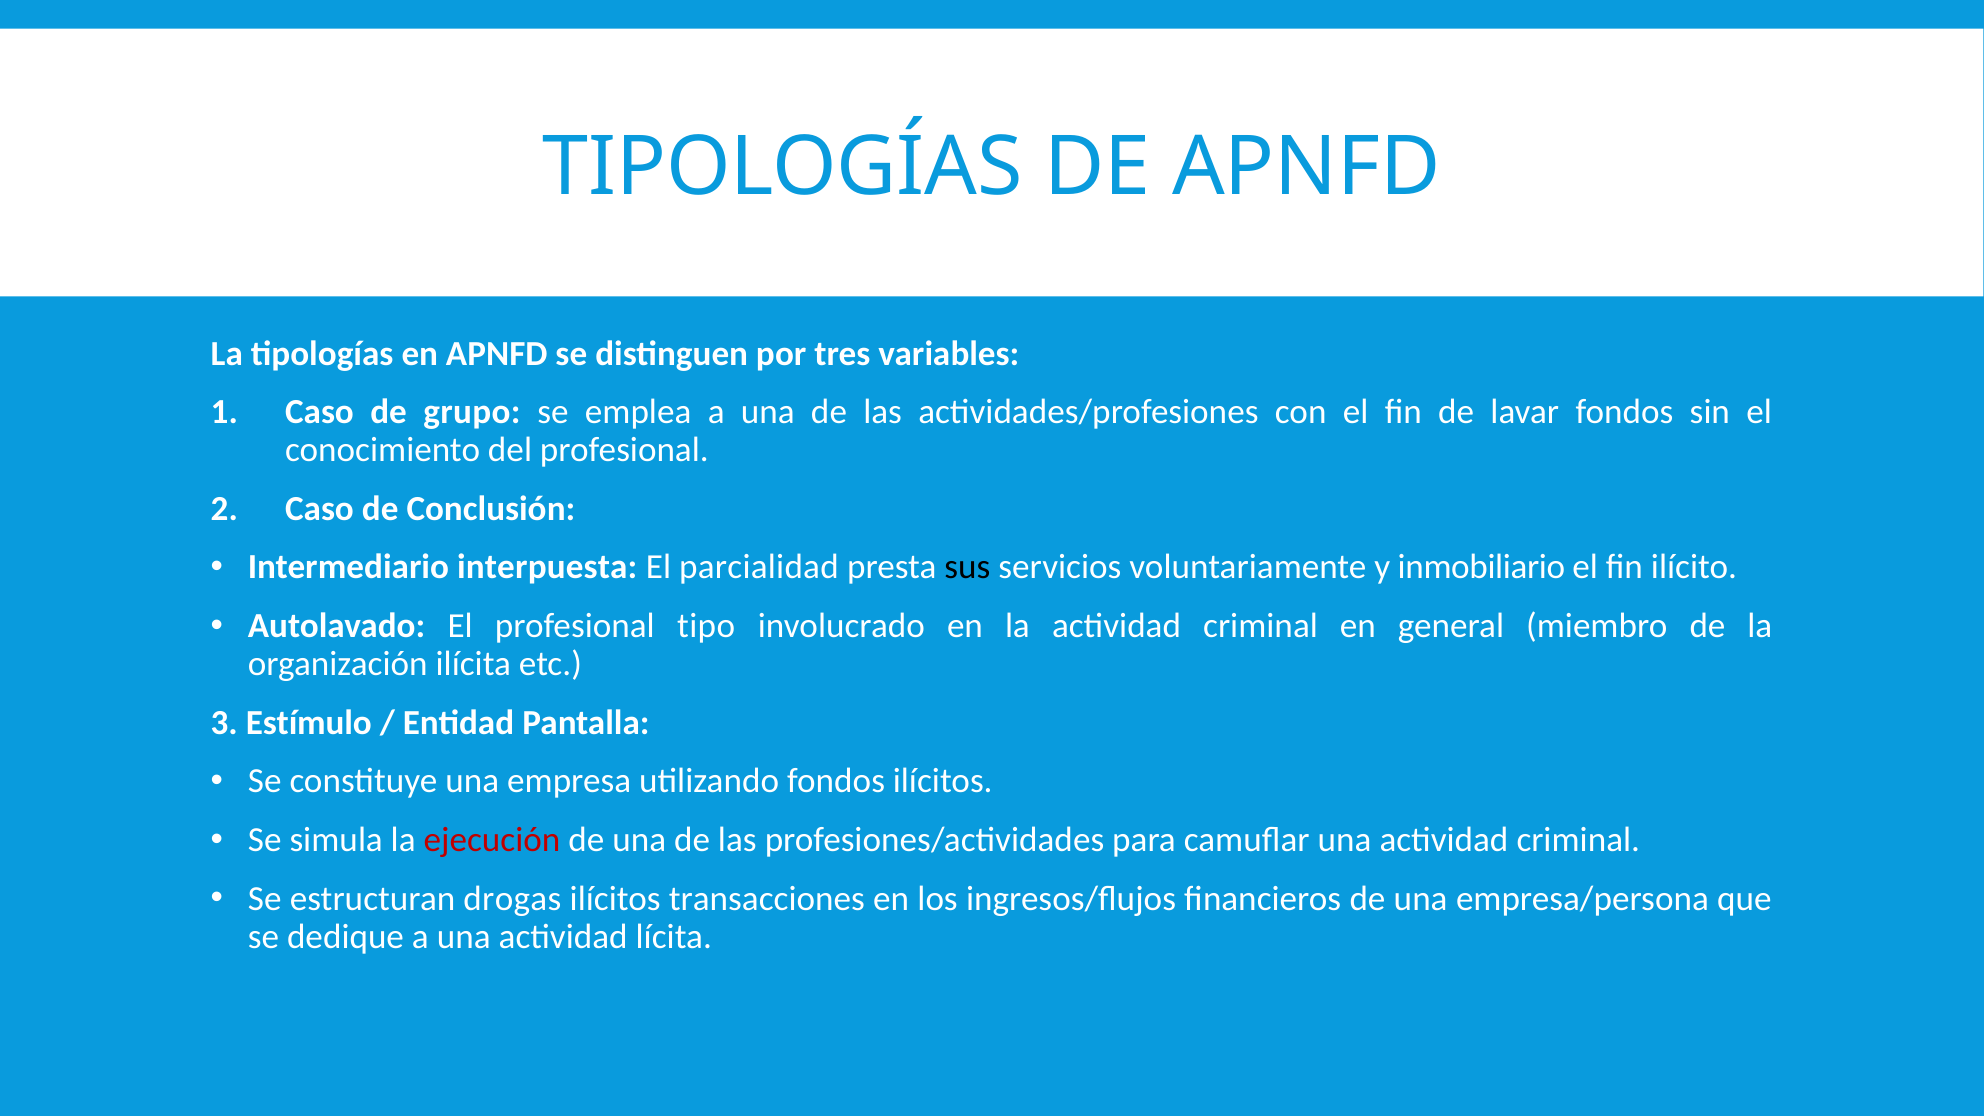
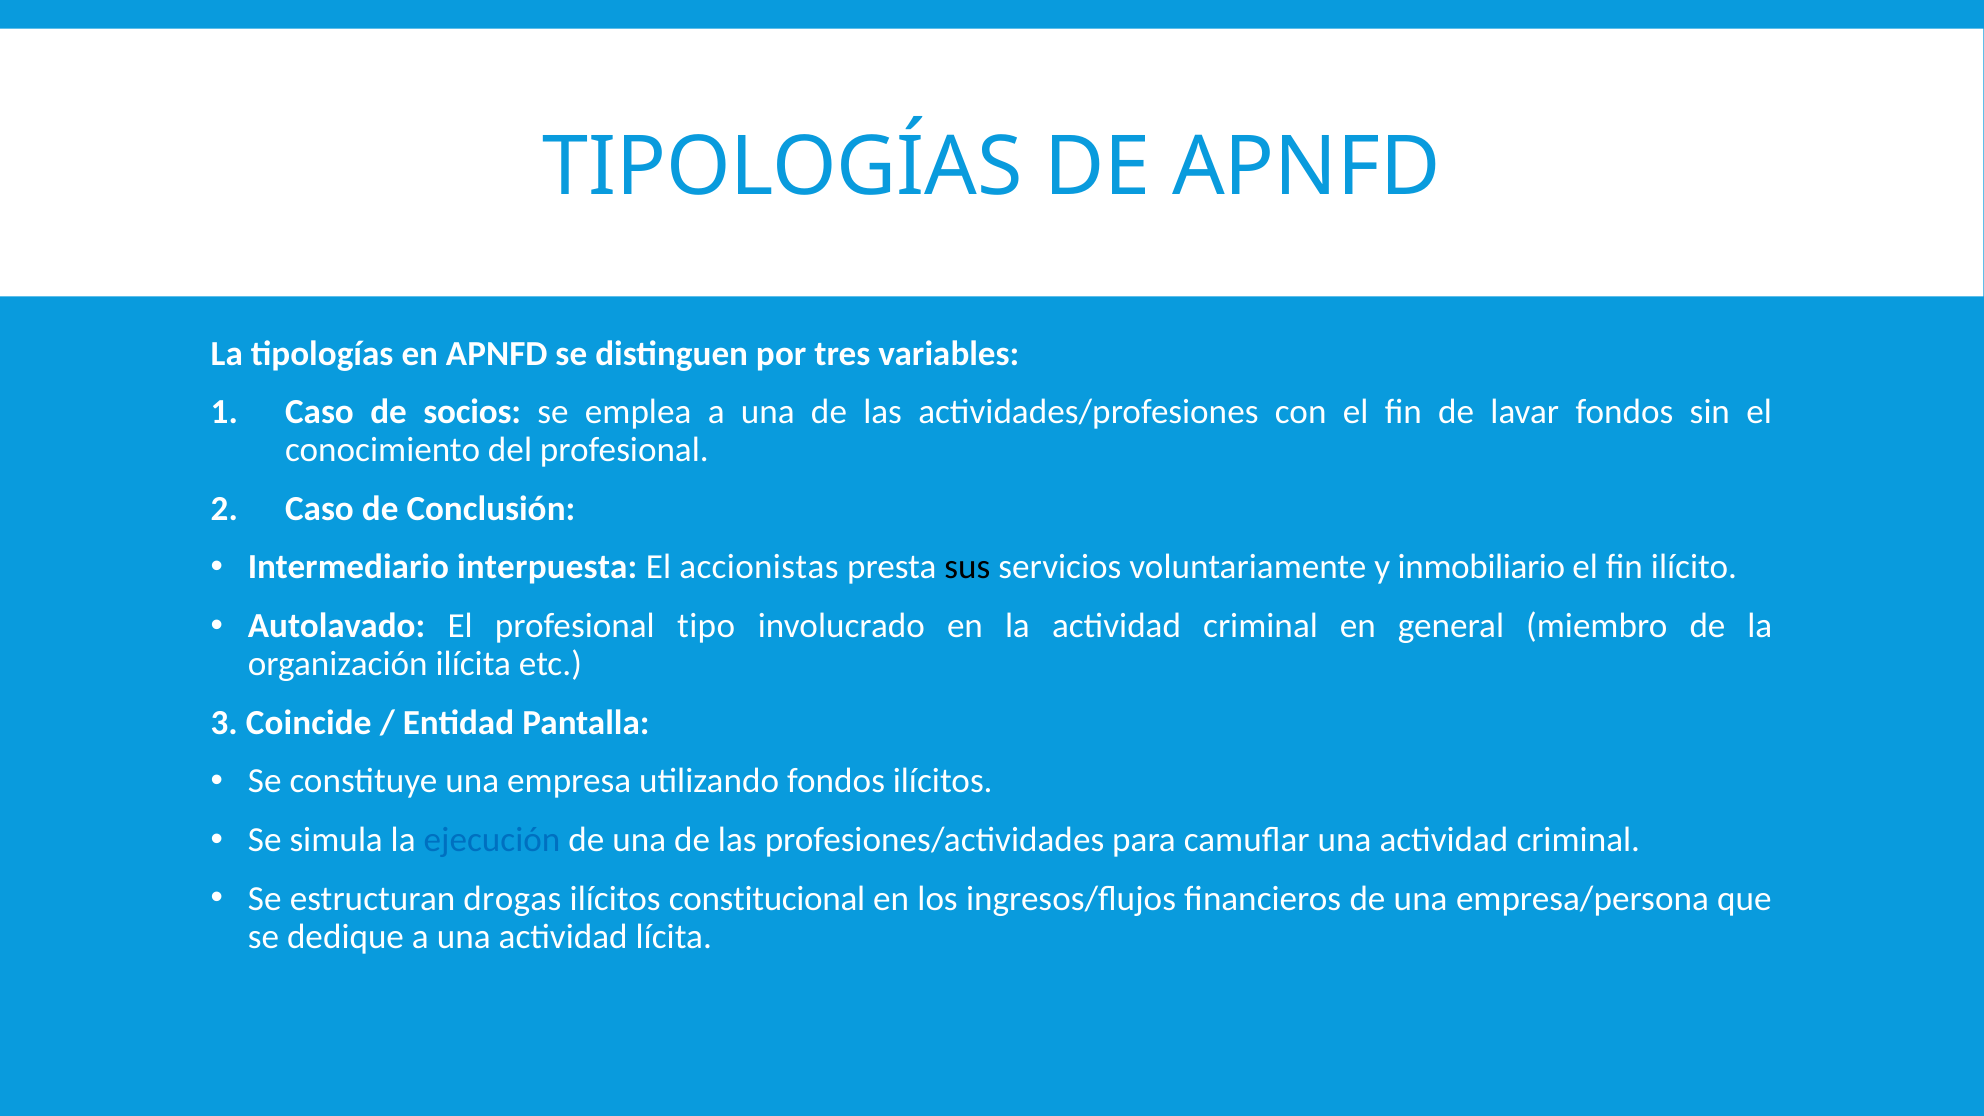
grupo: grupo -> socios (472, 412)
parcialidad: parcialidad -> accionistas (759, 567)
Estímulo: Estímulo -> Coincide (309, 723)
ejecución colour: red -> blue (492, 840)
transacciones: transacciones -> constitucional (767, 899)
